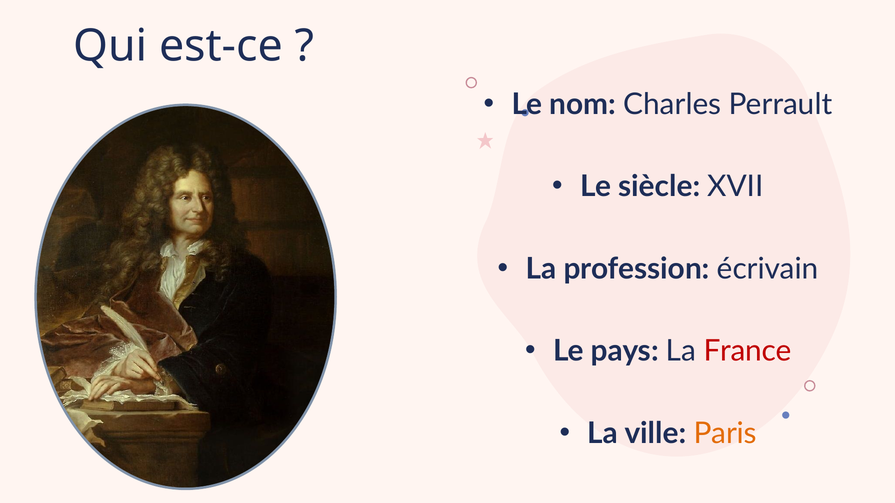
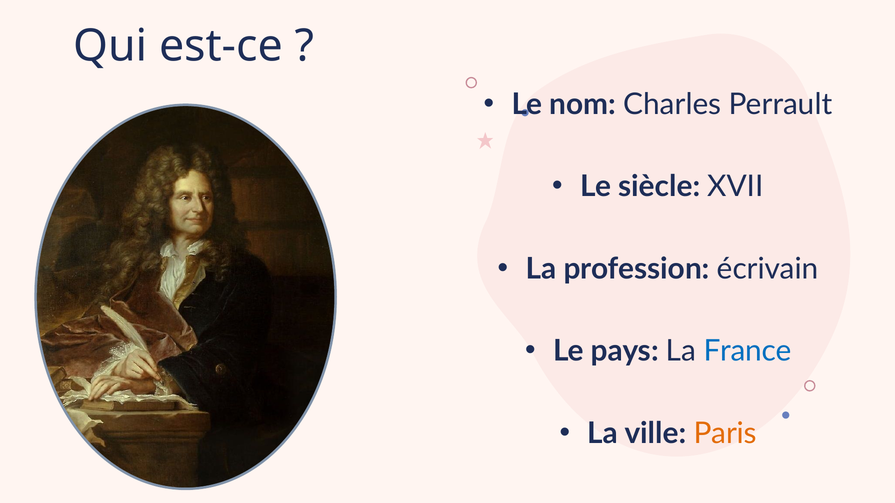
France colour: red -> blue (747, 351)
